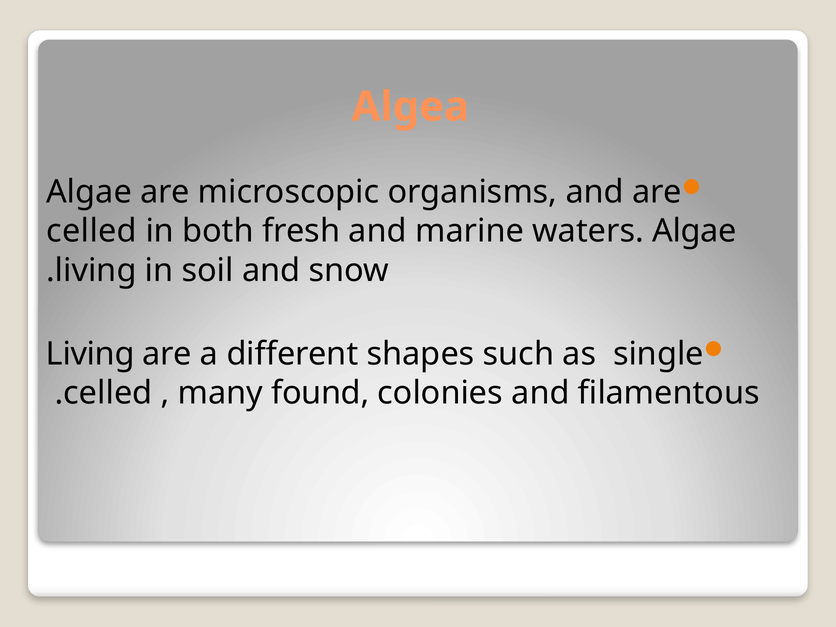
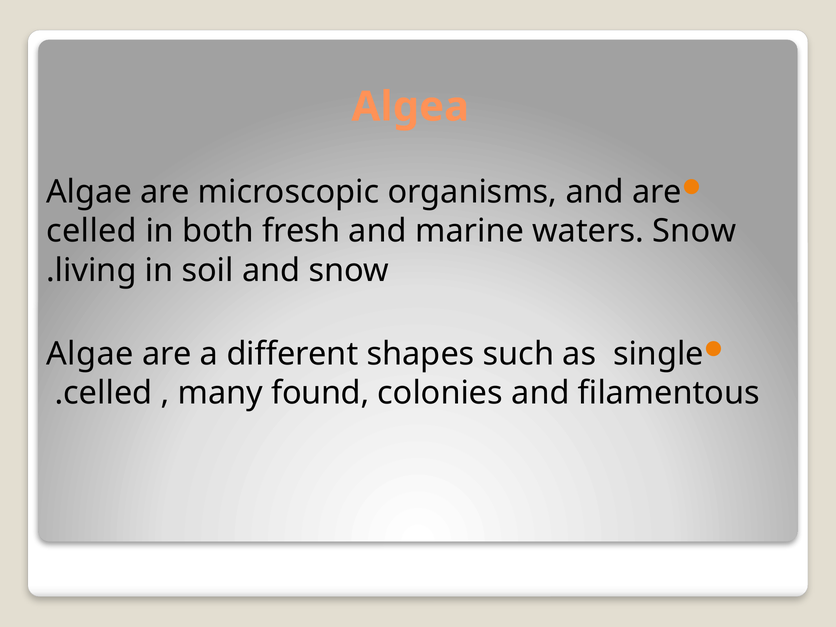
waters Algae: Algae -> Snow (694, 231)
Living: Living -> Algae (90, 354)
